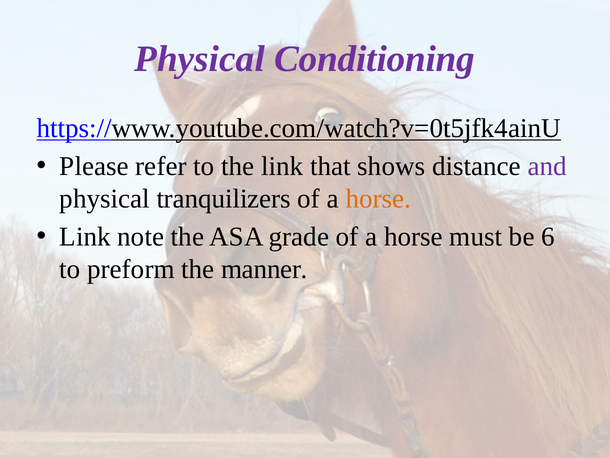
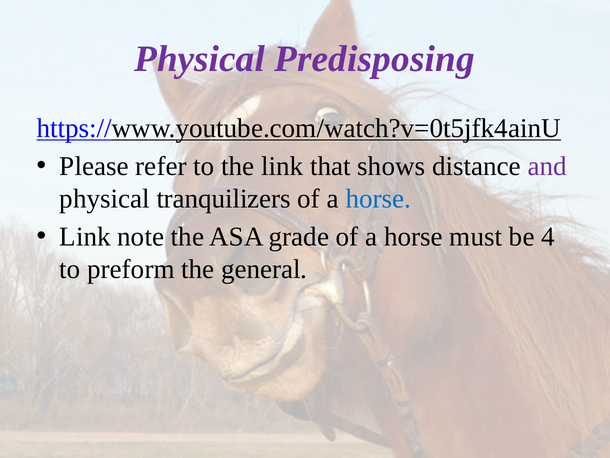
Conditioning: Conditioning -> Predisposing (374, 59)
horse colour: orange -> blue (378, 198)
6: 6 -> 4 (548, 236)
manner: manner -> general (264, 269)
